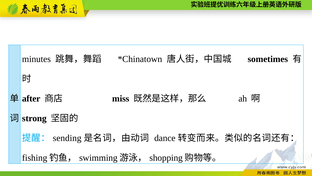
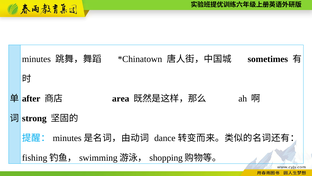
miss: miss -> area (121, 98)
sending: sending -> minutes (67, 138)
